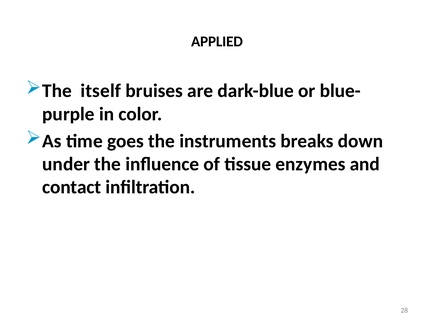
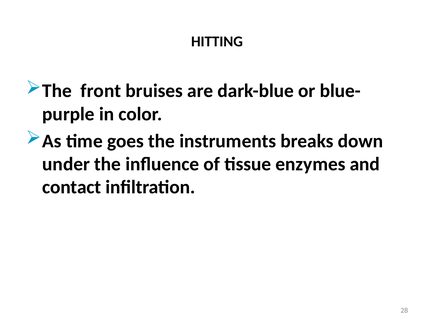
APPLIED: APPLIED -> HITTING (217, 42)
itself: itself -> front (101, 91)
